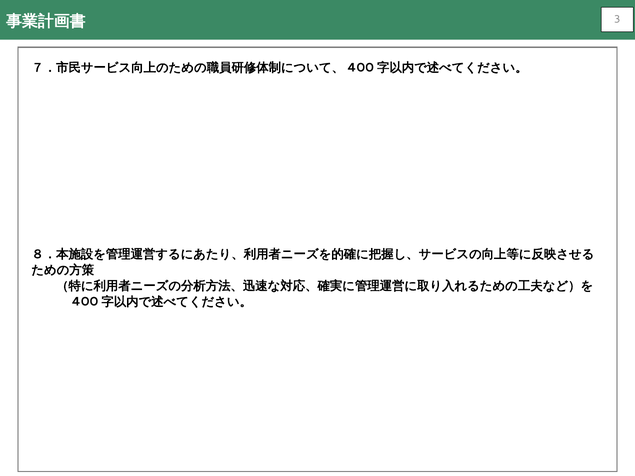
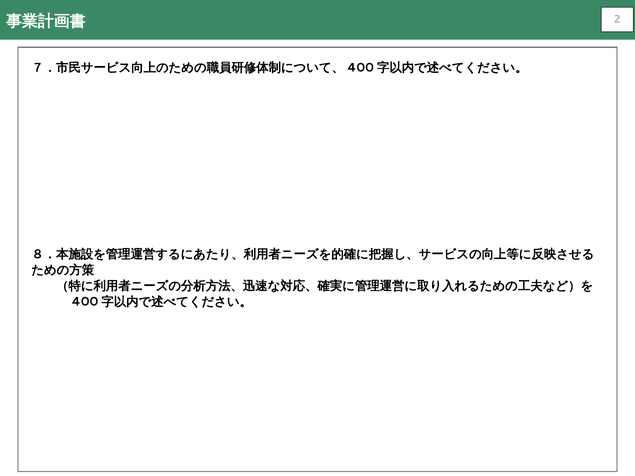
3: 3 -> 2 (617, 19)
